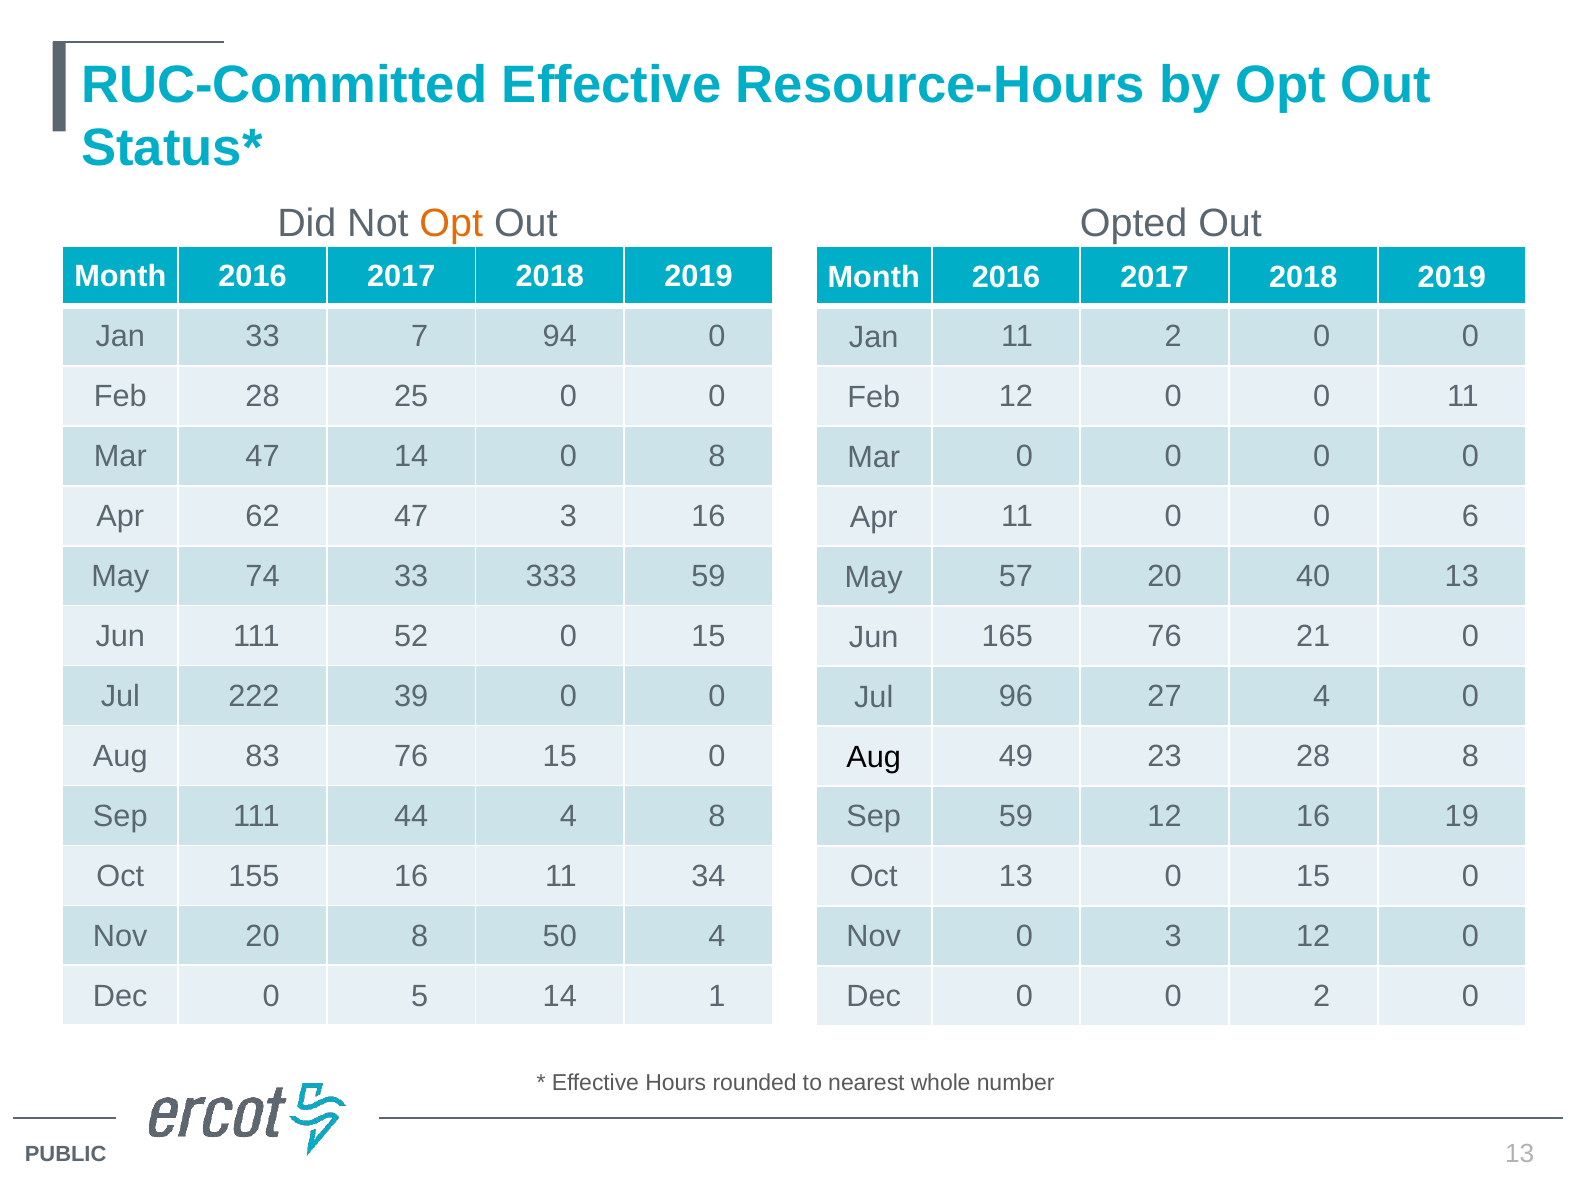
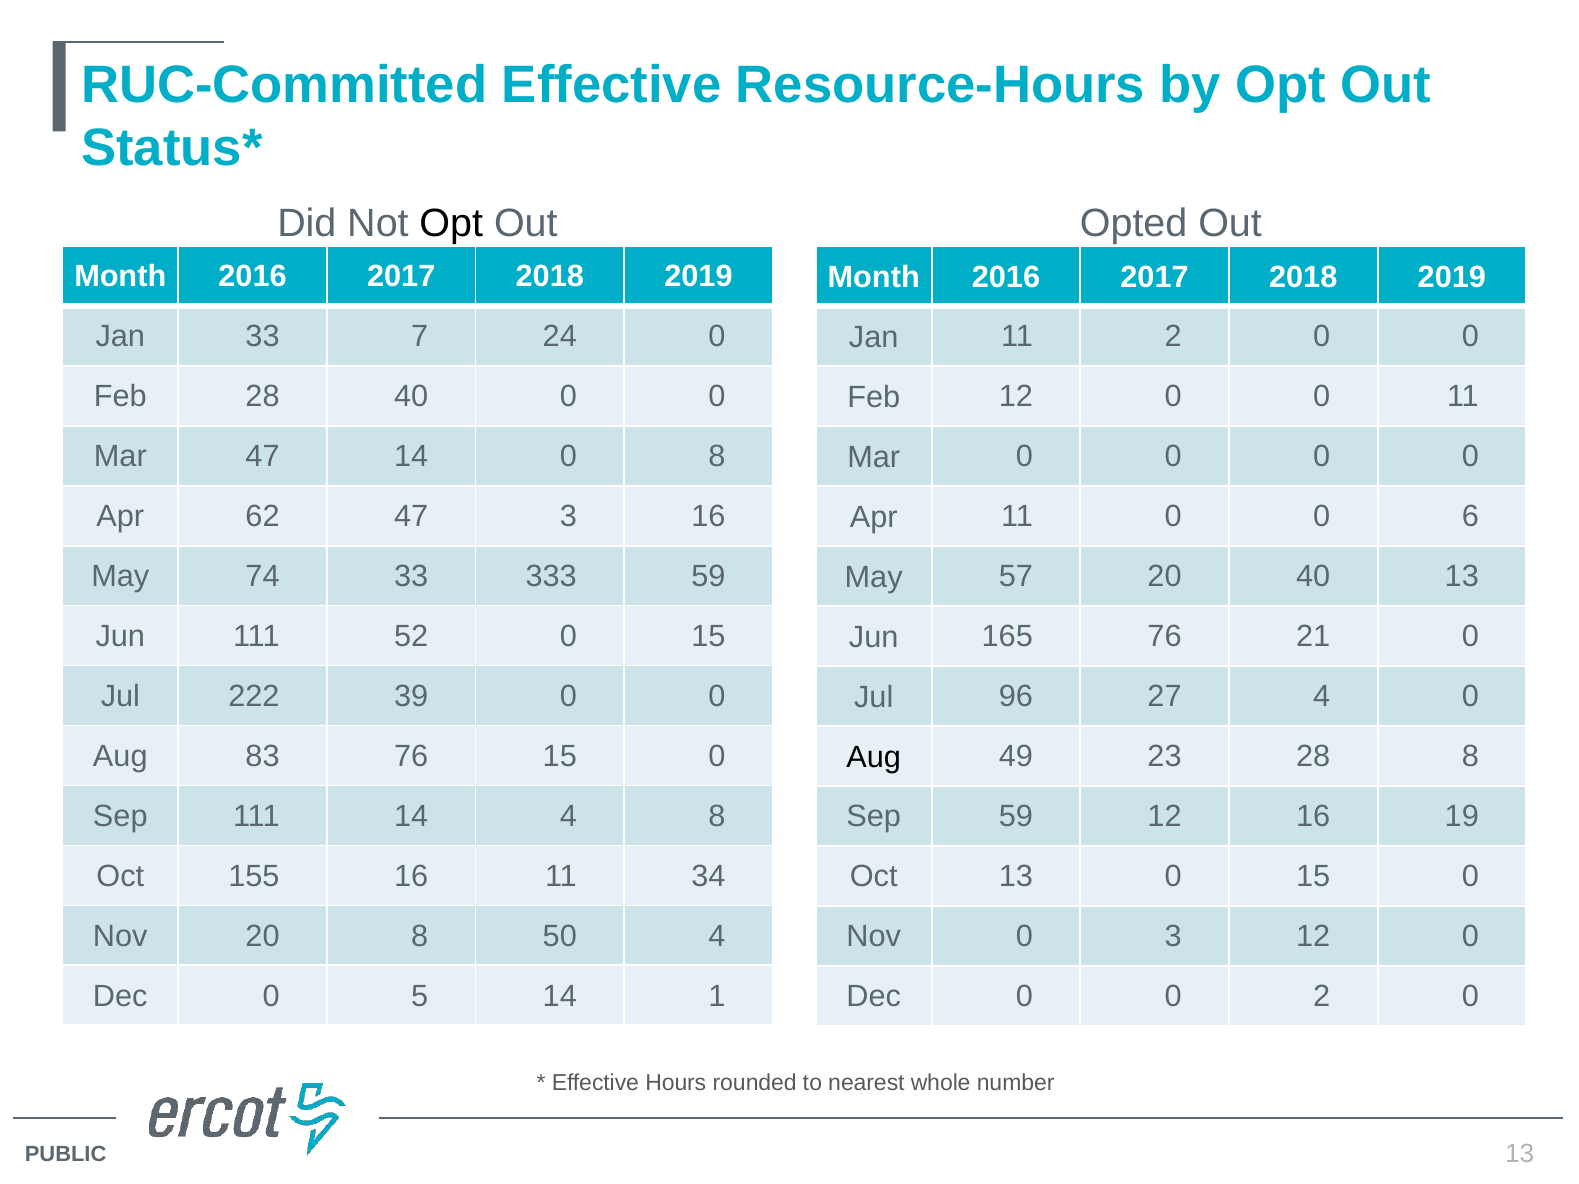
Opt colour: orange -> black (451, 224)
94: 94 -> 24 (560, 336)
28 25: 25 -> 40 (411, 396)
111 44: 44 -> 14 (411, 816)
